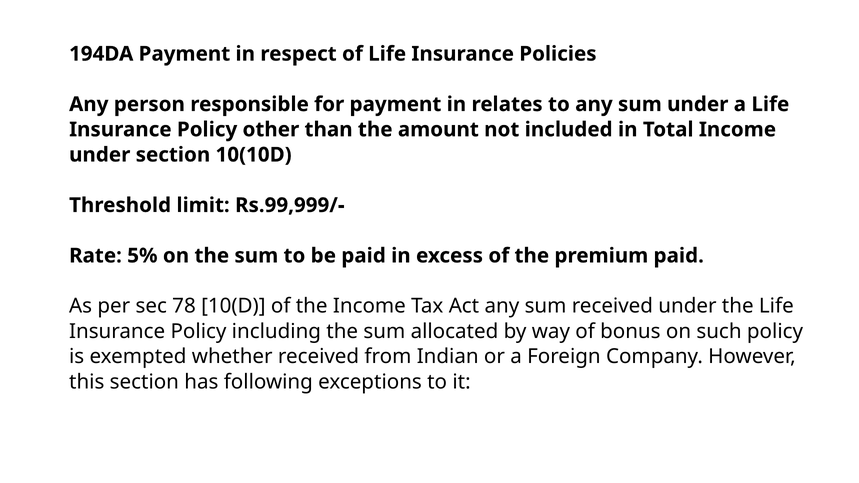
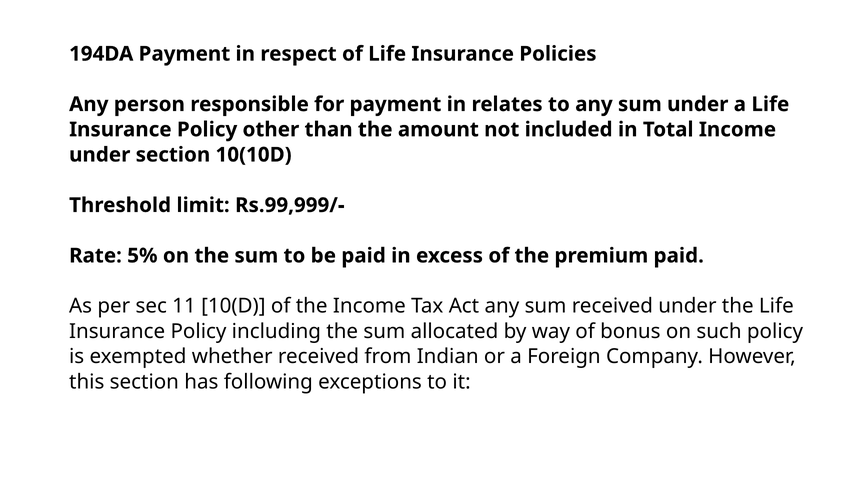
78: 78 -> 11 (184, 306)
